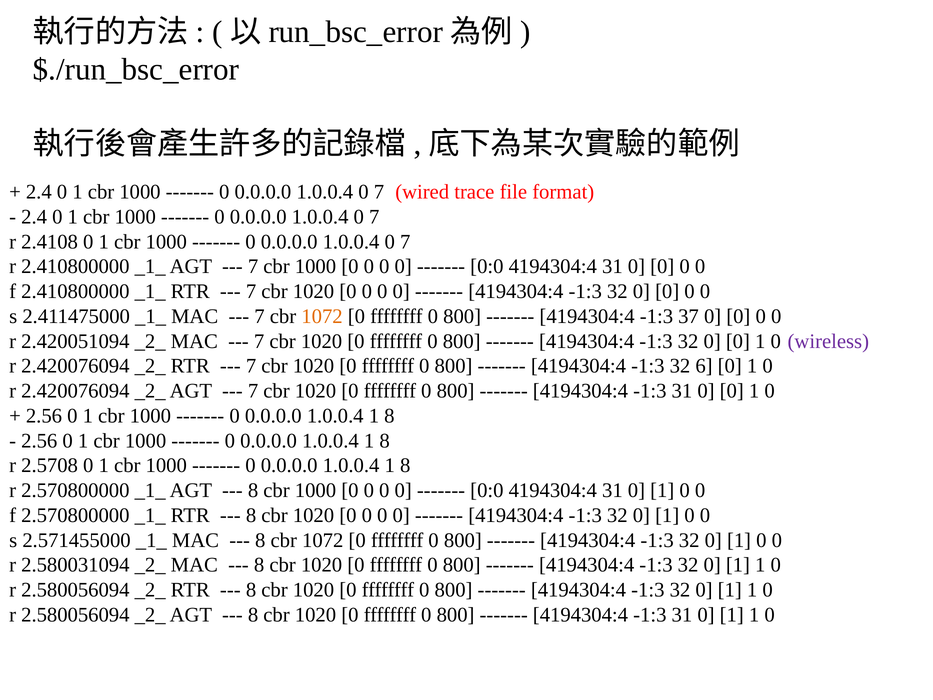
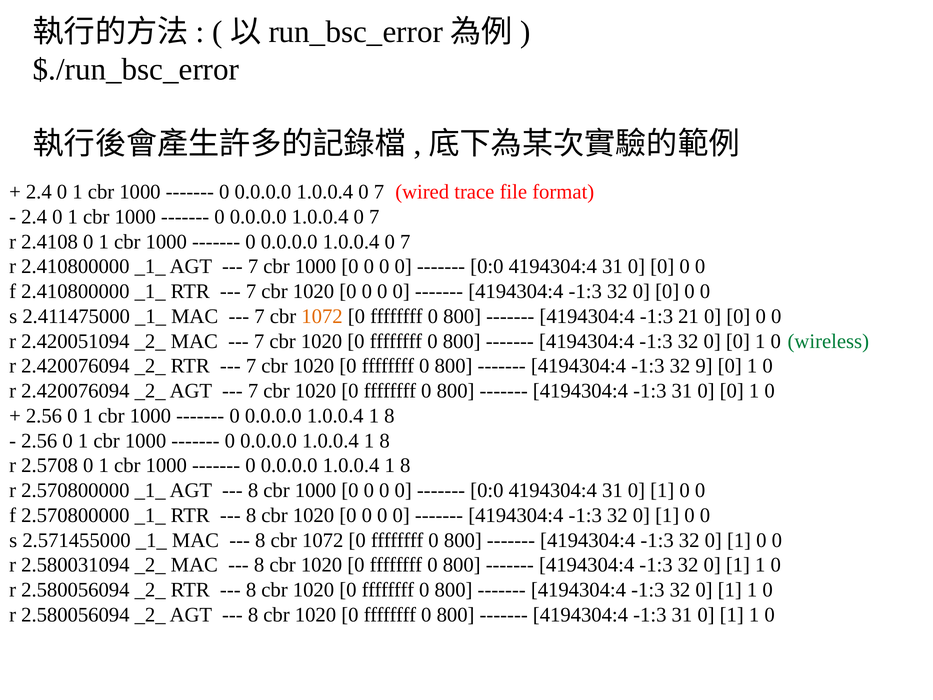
37: 37 -> 21 (688, 316)
wireless colour: purple -> green (828, 341)
6: 6 -> 9 (704, 366)
